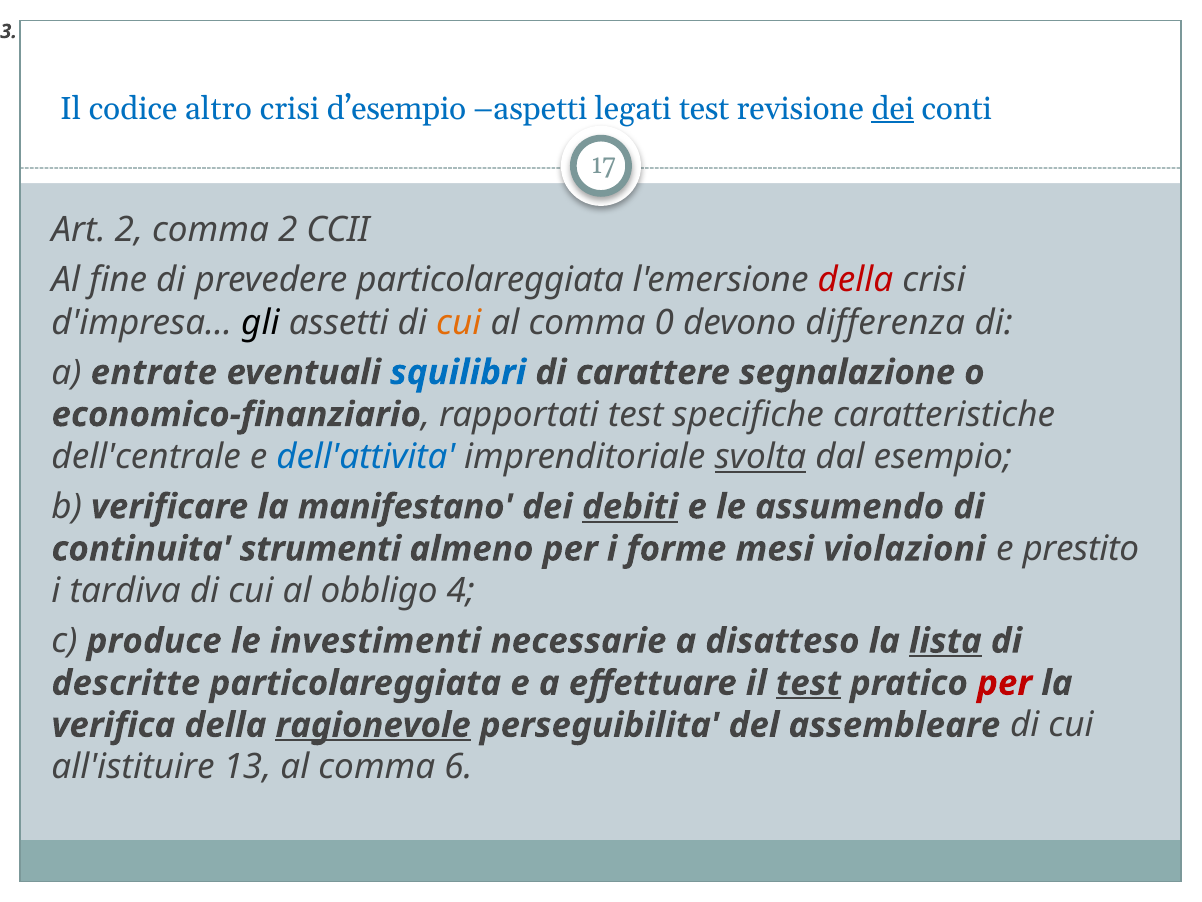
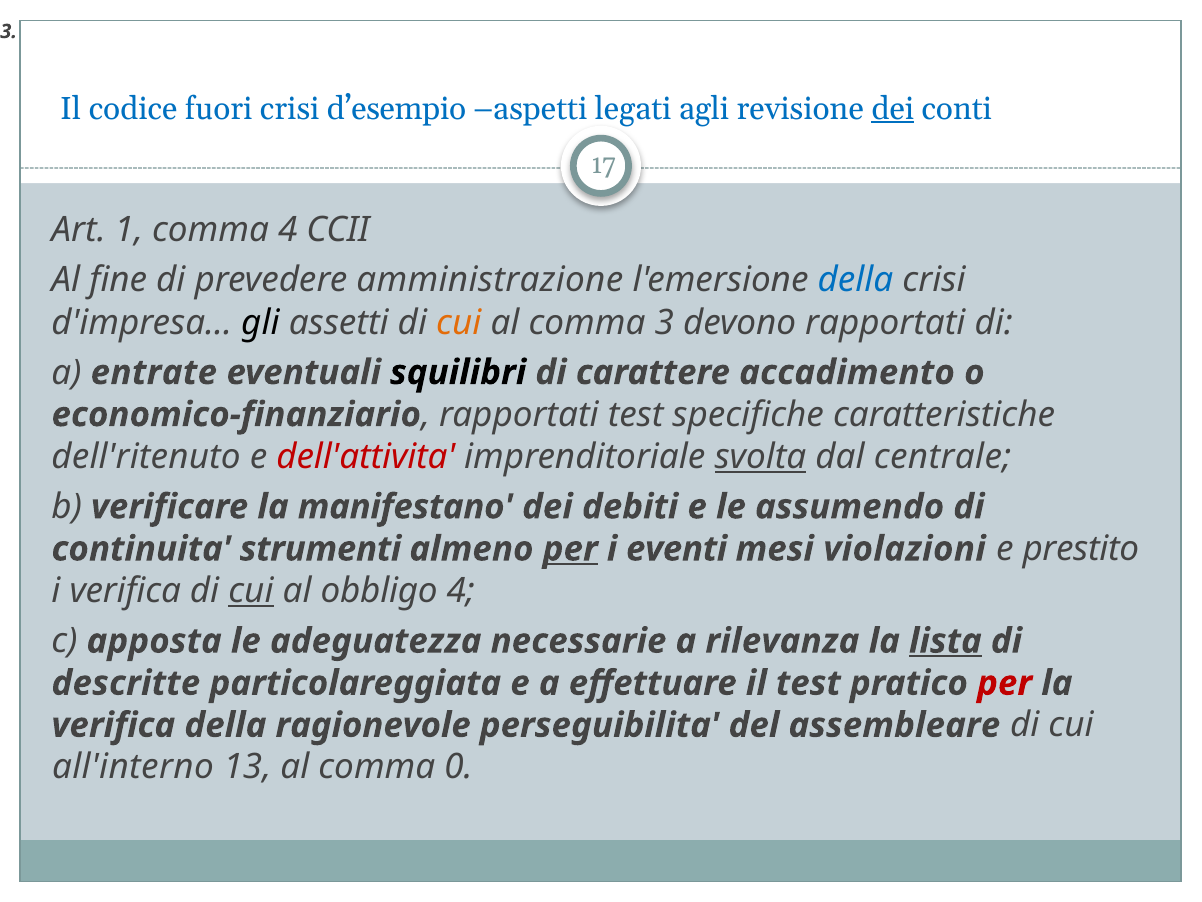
altro: altro -> fuori (219, 109)
legati test: test -> agli (704, 109)
Art 2: 2 -> 1 (129, 230)
comma 2: 2 -> 4 (288, 230)
prevedere particolareggiata: particolareggiata -> amministrazione (490, 280)
della colour: red -> blue (855, 280)
comma 0: 0 -> 3 (664, 322)
devono differenza: differenza -> rapportati (885, 322)
squilibri colour: blue -> black (458, 372)
segnalazione: segnalazione -> accadimento (847, 372)
dell'centrale: dell'centrale -> dell'ritenuto (146, 456)
dell'attivita colour: blue -> red (366, 456)
esempio: esempio -> centrale (943, 456)
debiti underline: present -> none (630, 507)
per underline: none -> present (570, 549)
forme: forme -> eventi (677, 549)
i tardiva: tardiva -> verifica (125, 591)
cui underline: none -> present (251, 591)
produce: produce -> apposta (154, 641)
investimenti: investimenti -> adeguatezza (376, 641)
disatteso: disatteso -> rilevanza (782, 641)
test underline: present -> none (808, 683)
ragionevole underline: present -> none (373, 725)
all'istituire: all'istituire -> all'interno (133, 767)
6: 6 -> 0 (459, 767)
